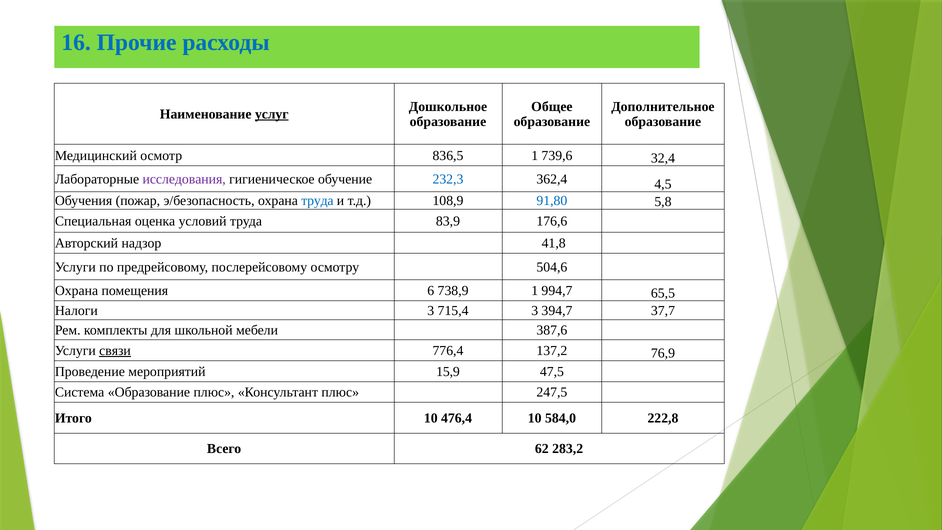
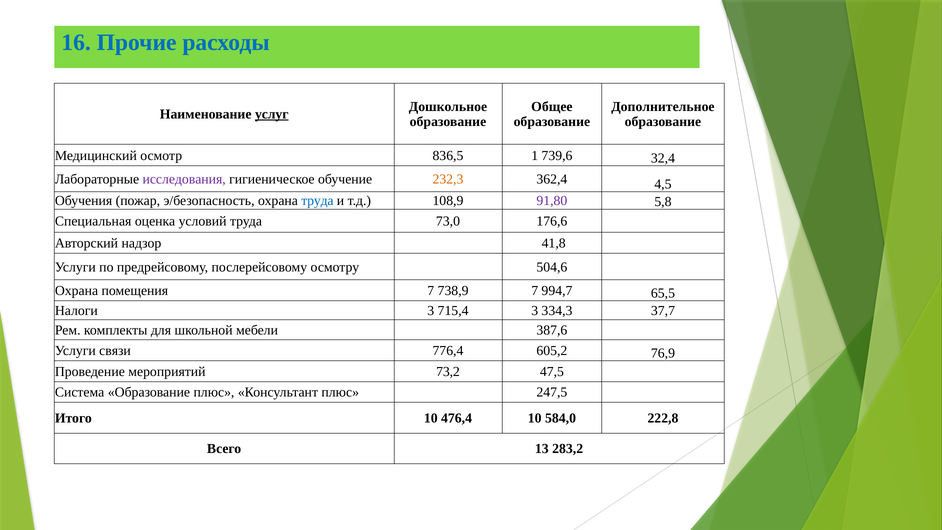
232,3 colour: blue -> orange (448, 179)
91,80 colour: blue -> purple (552, 201)
83,9: 83,9 -> 73,0 (448, 221)
помещения 6: 6 -> 7 (431, 291)
738,9 1: 1 -> 7 (535, 291)
394,7: 394,7 -> 334,3 (557, 311)
связи underline: present -> none (115, 351)
137,2: 137,2 -> 605,2 (552, 351)
15,9: 15,9 -> 73,2 (448, 371)
62: 62 -> 13 (542, 449)
